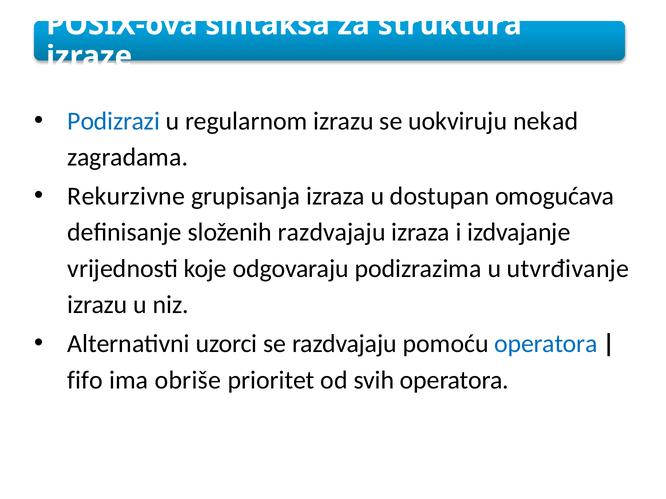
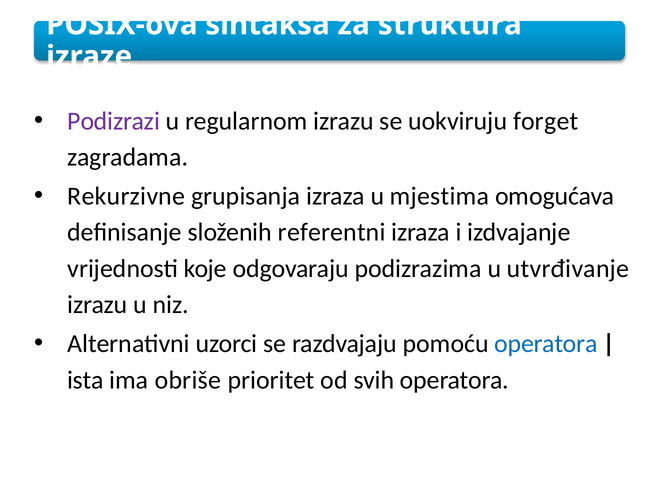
Podizrazi colour: blue -> purple (114, 121)
nekad: nekad -> forget (546, 121)
dostupan: dostupan -> mjestima (439, 196)
složenih razdvajaju: razdvajaju -> referentni (332, 233)
fifo: fifo -> ista (85, 380)
